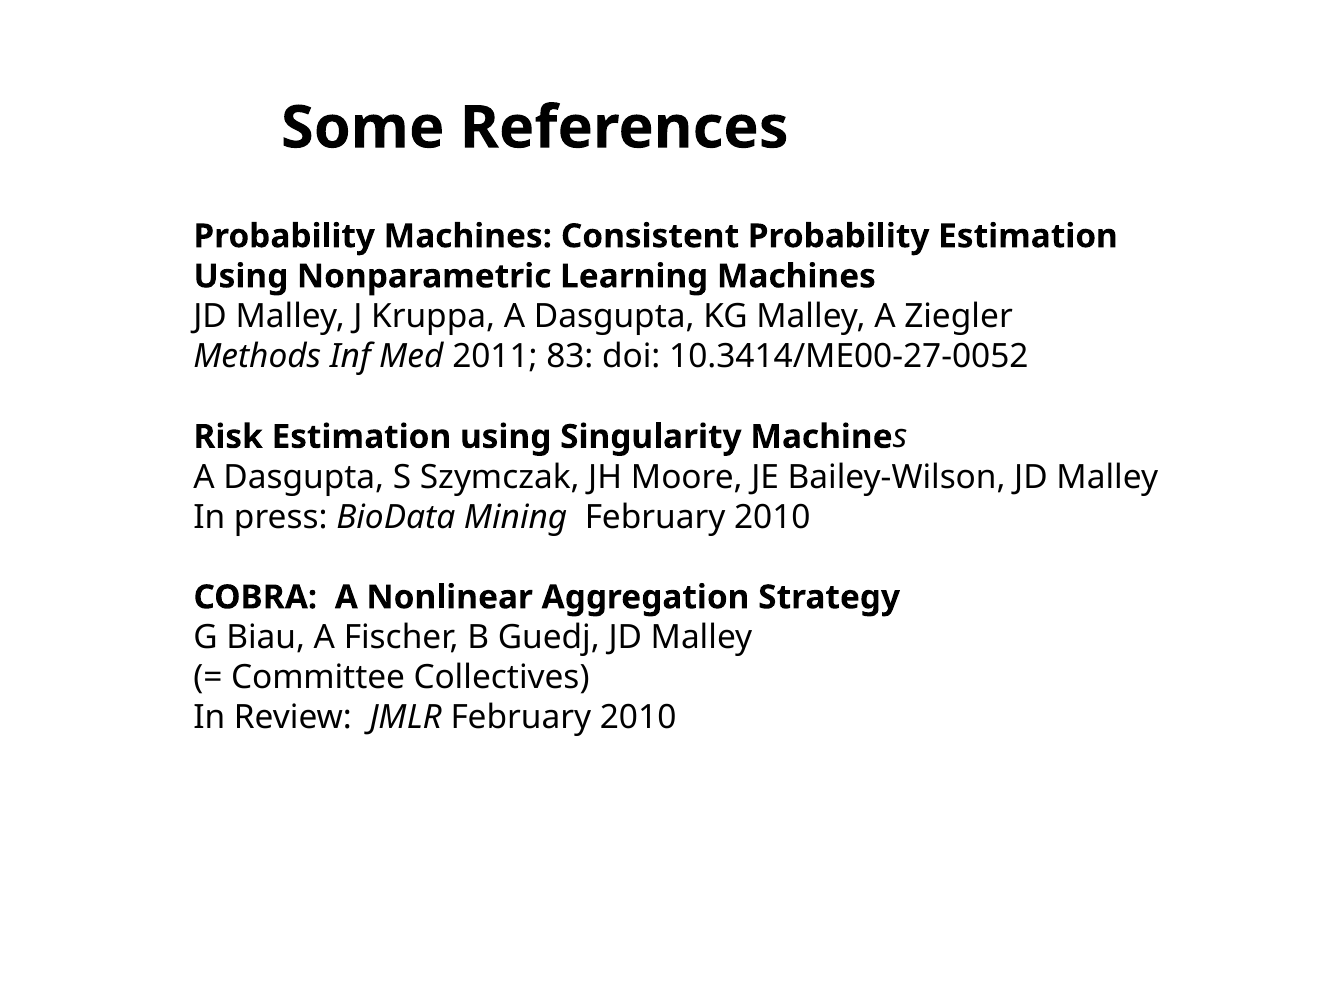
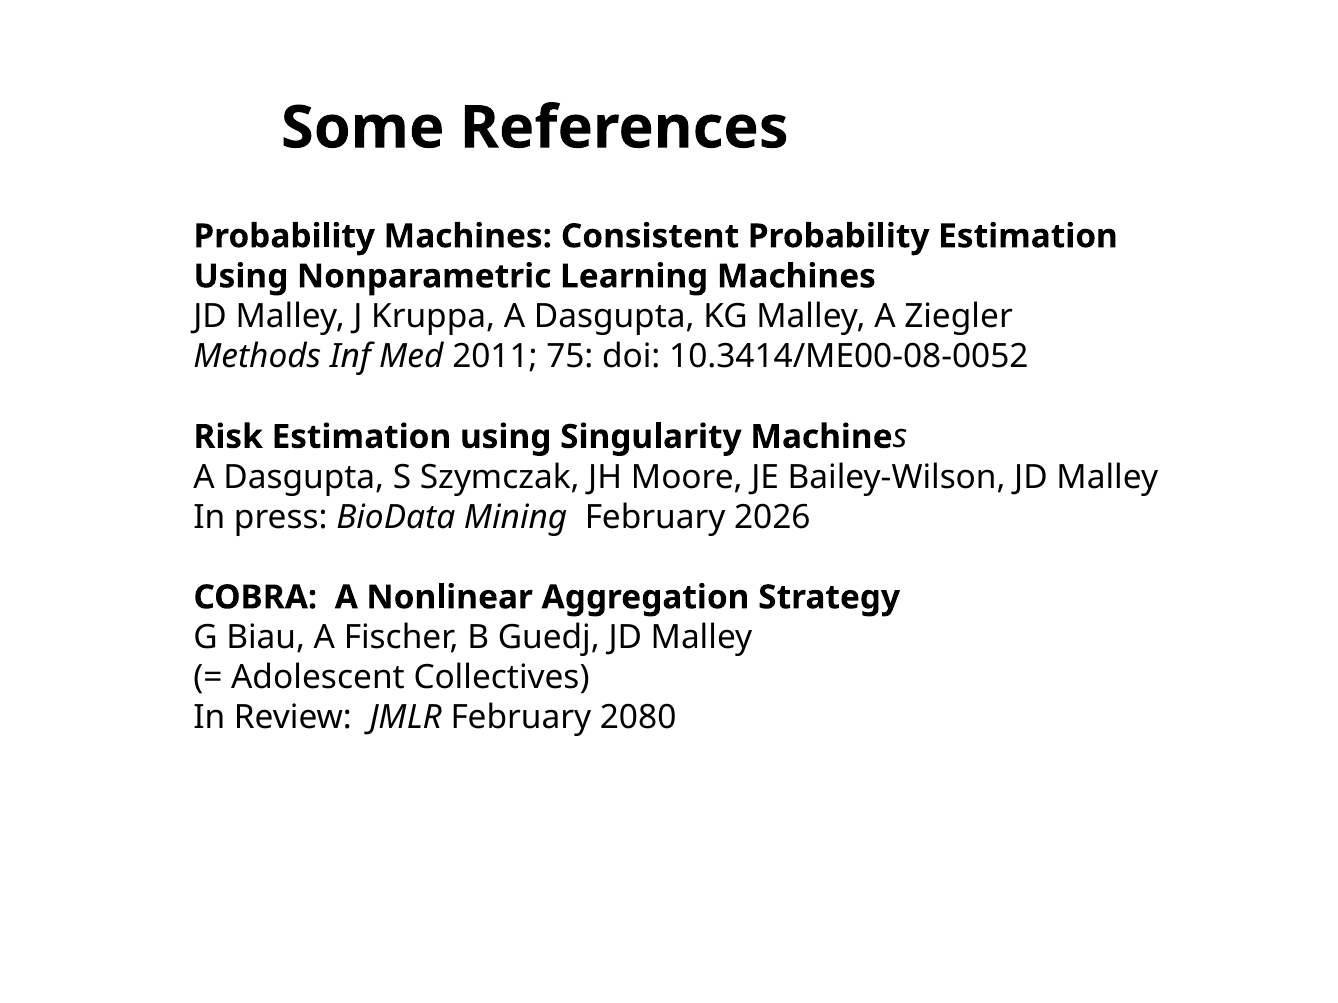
83: 83 -> 75 (570, 357)
10.3414/ME00-27-0052: 10.3414/ME00-27-0052 -> 10.3414/ME00-08-0052 (849, 357)
Mining February 2010: 2010 -> 2026 (772, 517)
Committee: Committee -> Adolescent (318, 678)
JMLR February 2010: 2010 -> 2080 (638, 718)
